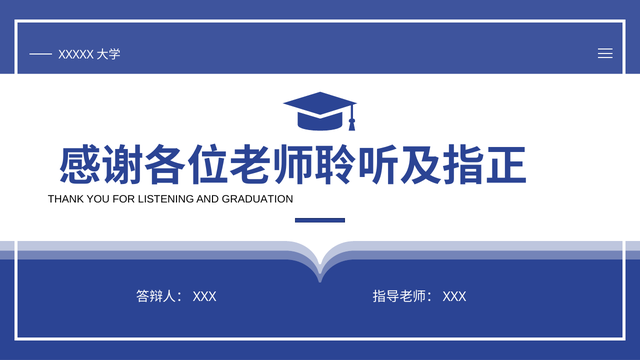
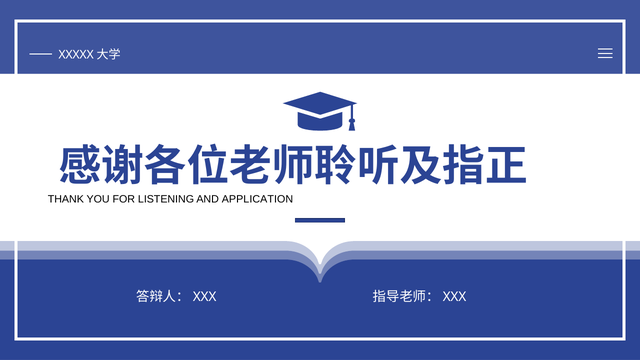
GRADUATION: GRADUATION -> APPLICATION (257, 199)
